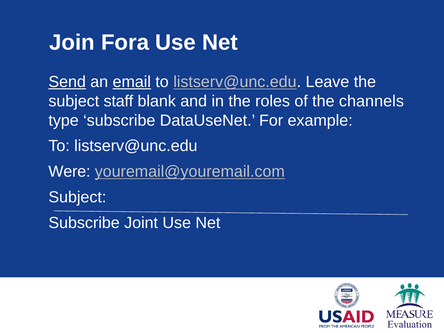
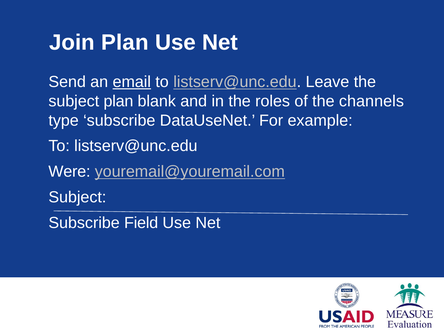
Join Fora: Fora -> Plan (125, 43)
Send underline: present -> none (67, 82)
subject staff: staff -> plan (118, 101)
Joint: Joint -> Field (141, 223)
